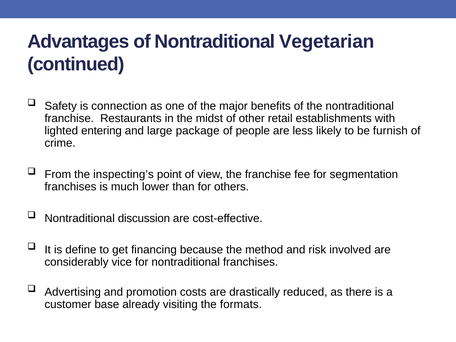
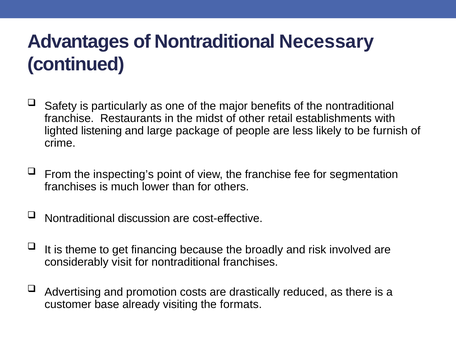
Vegetarian: Vegetarian -> Necessary (327, 42)
connection: connection -> particularly (119, 106)
entering: entering -> listening (102, 131)
define: define -> theme (81, 250)
method: method -> broadly (264, 250)
vice: vice -> visit (122, 262)
